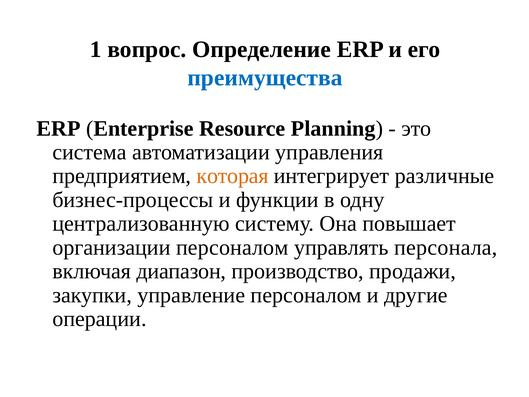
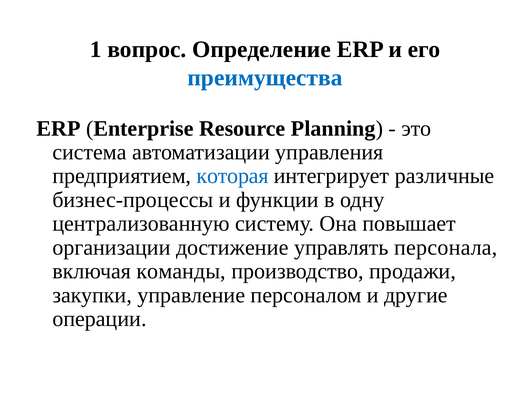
которая colour: orange -> blue (233, 176)
организации персоналом: персоналом -> достижение (232, 247)
диапазон: диапазон -> команды (181, 271)
